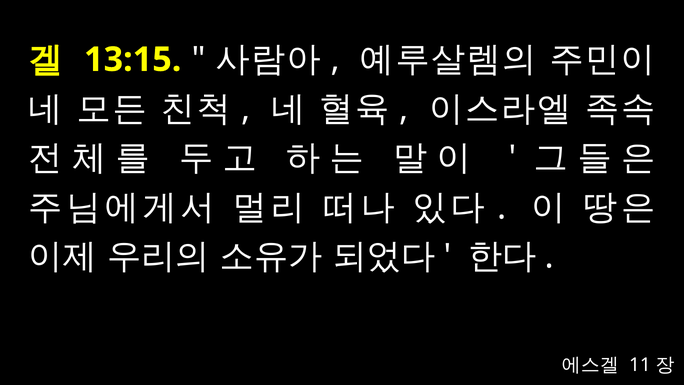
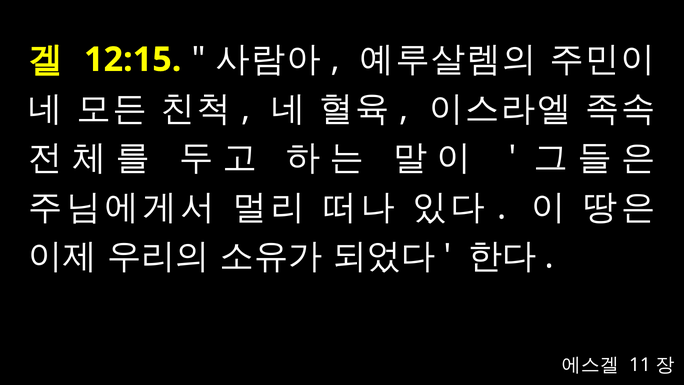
13:15: 13:15 -> 12:15 (133, 60)
